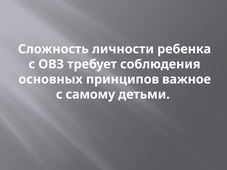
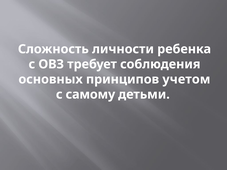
важное: важное -> учетом (186, 79)
